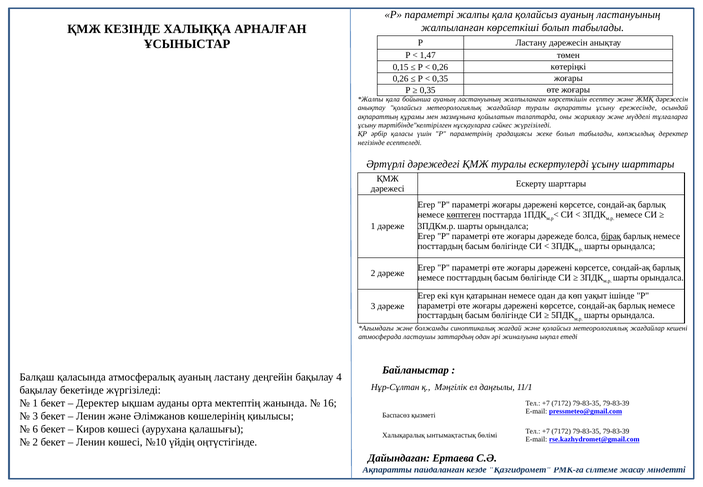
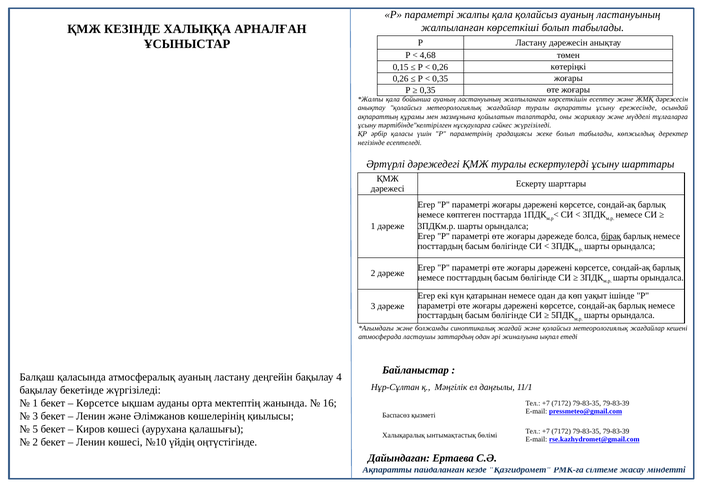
1,47: 1,47 -> 4,68 (428, 55)
көптеген underline: present -> none (464, 215)
Деректер: Деректер -> Көрсетсе (97, 403)
6: 6 -> 5 (35, 429)
